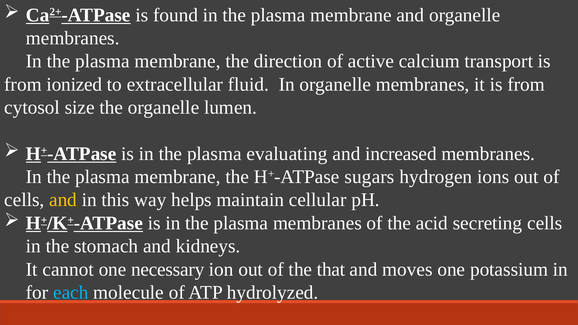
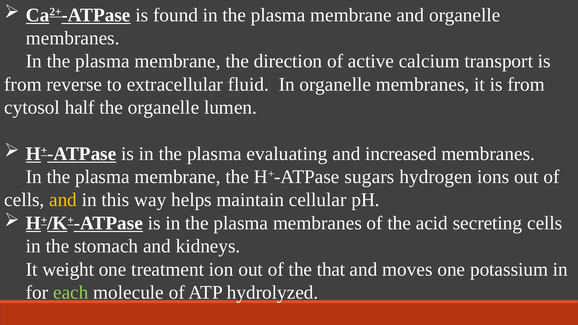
ionized: ionized -> reverse (74, 84)
size: size -> half (80, 108)
cannot: cannot -> weight (68, 269)
necessary: necessary -> treatment (168, 269)
each colour: light blue -> light green (71, 293)
